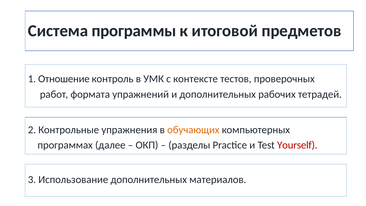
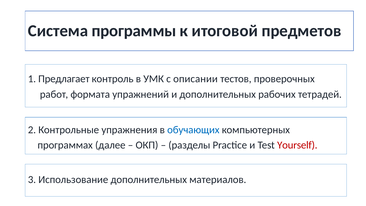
Отношение: Отношение -> Предлагает (64, 79)
контексте: контексте -> описании (195, 79)
обучающих colour: orange -> blue (193, 130)
